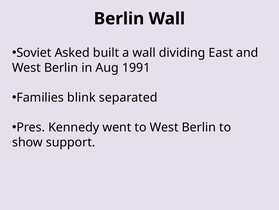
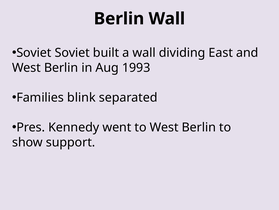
Soviet Asked: Asked -> Soviet (72, 53)
1991: 1991 -> 1993 (136, 67)
